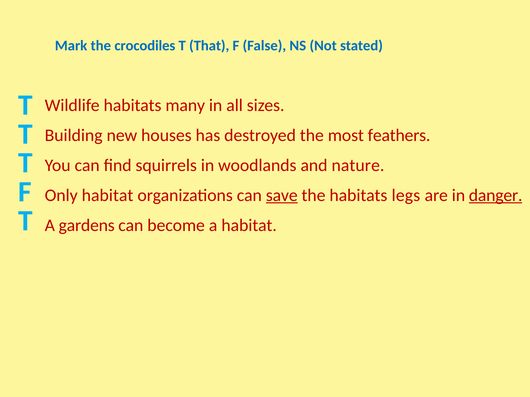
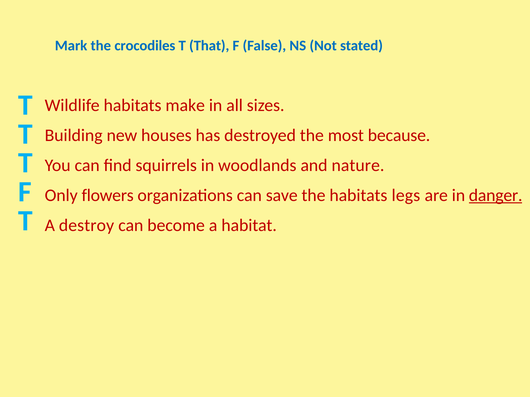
many: many -> make (185, 106)
feathers: feathers -> because (399, 136)
Only habitat: habitat -> flowers (108, 196)
save underline: present -> none (282, 196)
gardens: gardens -> destroy (86, 226)
